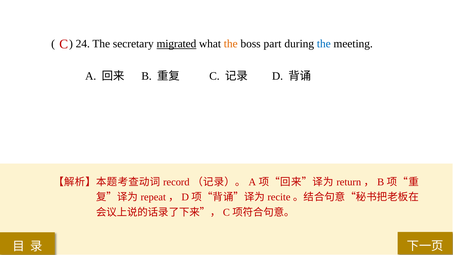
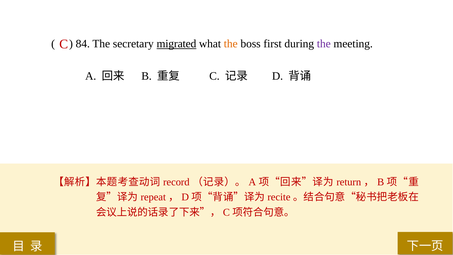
24: 24 -> 84 (83, 44)
part: part -> first (273, 44)
the colour: blue -> purple (324, 44)
